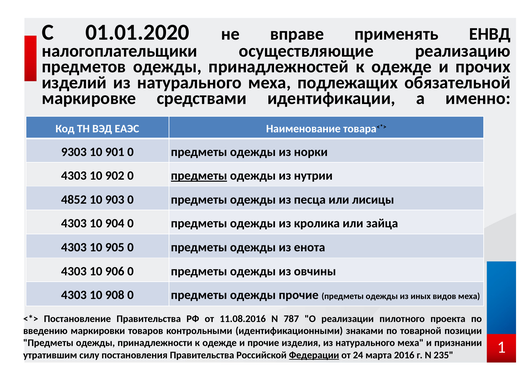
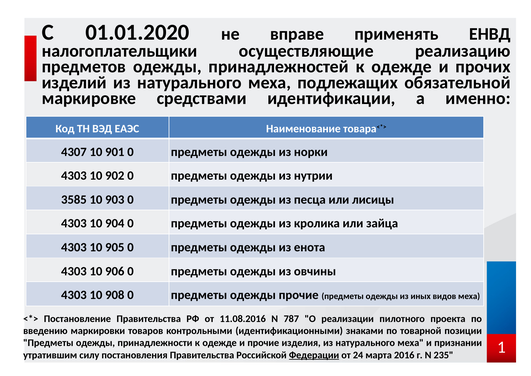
9303: 9303 -> 4307 (74, 152)
предметы underline: present -> none (199, 175)
4852: 4852 -> 3585 (74, 199)
